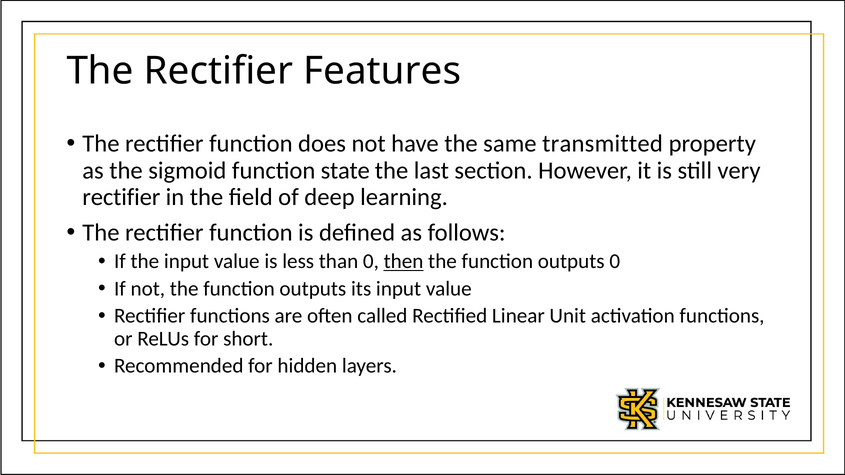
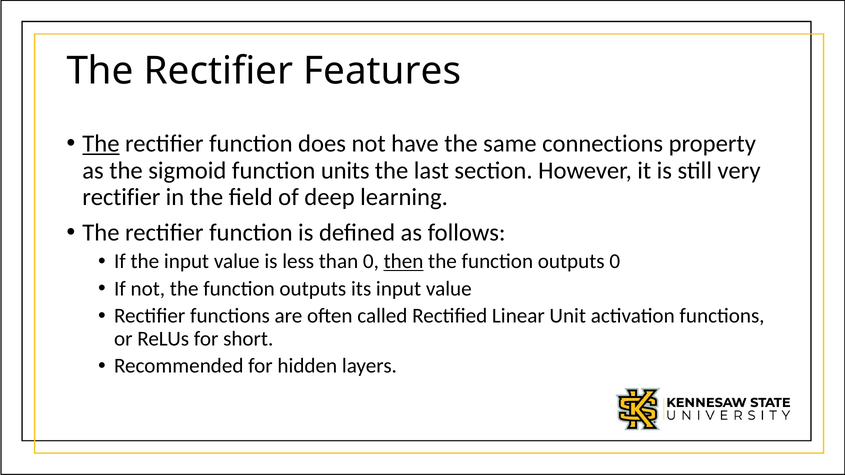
The underline: none -> present (101, 144)
transmitted: transmitted -> connections (603, 144)
state: state -> units (345, 171)
